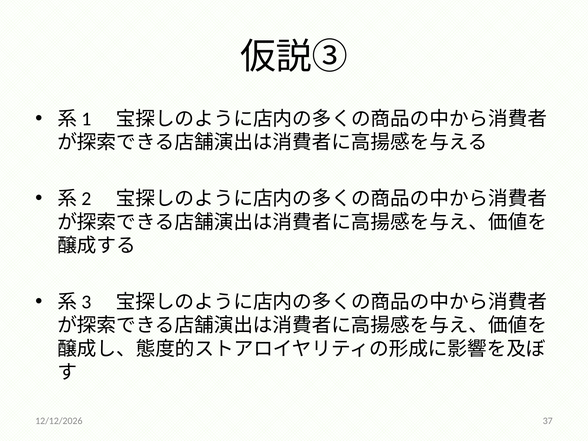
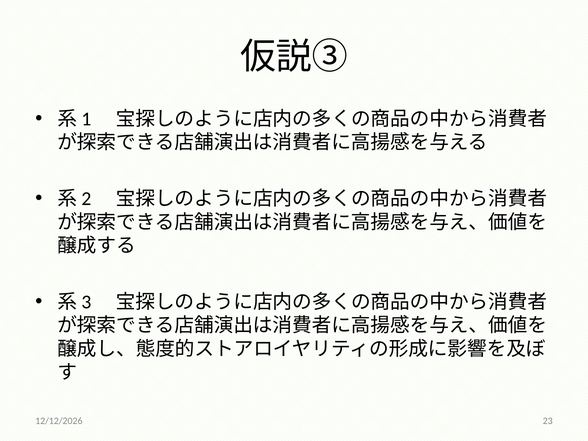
37: 37 -> 23 (548, 421)
